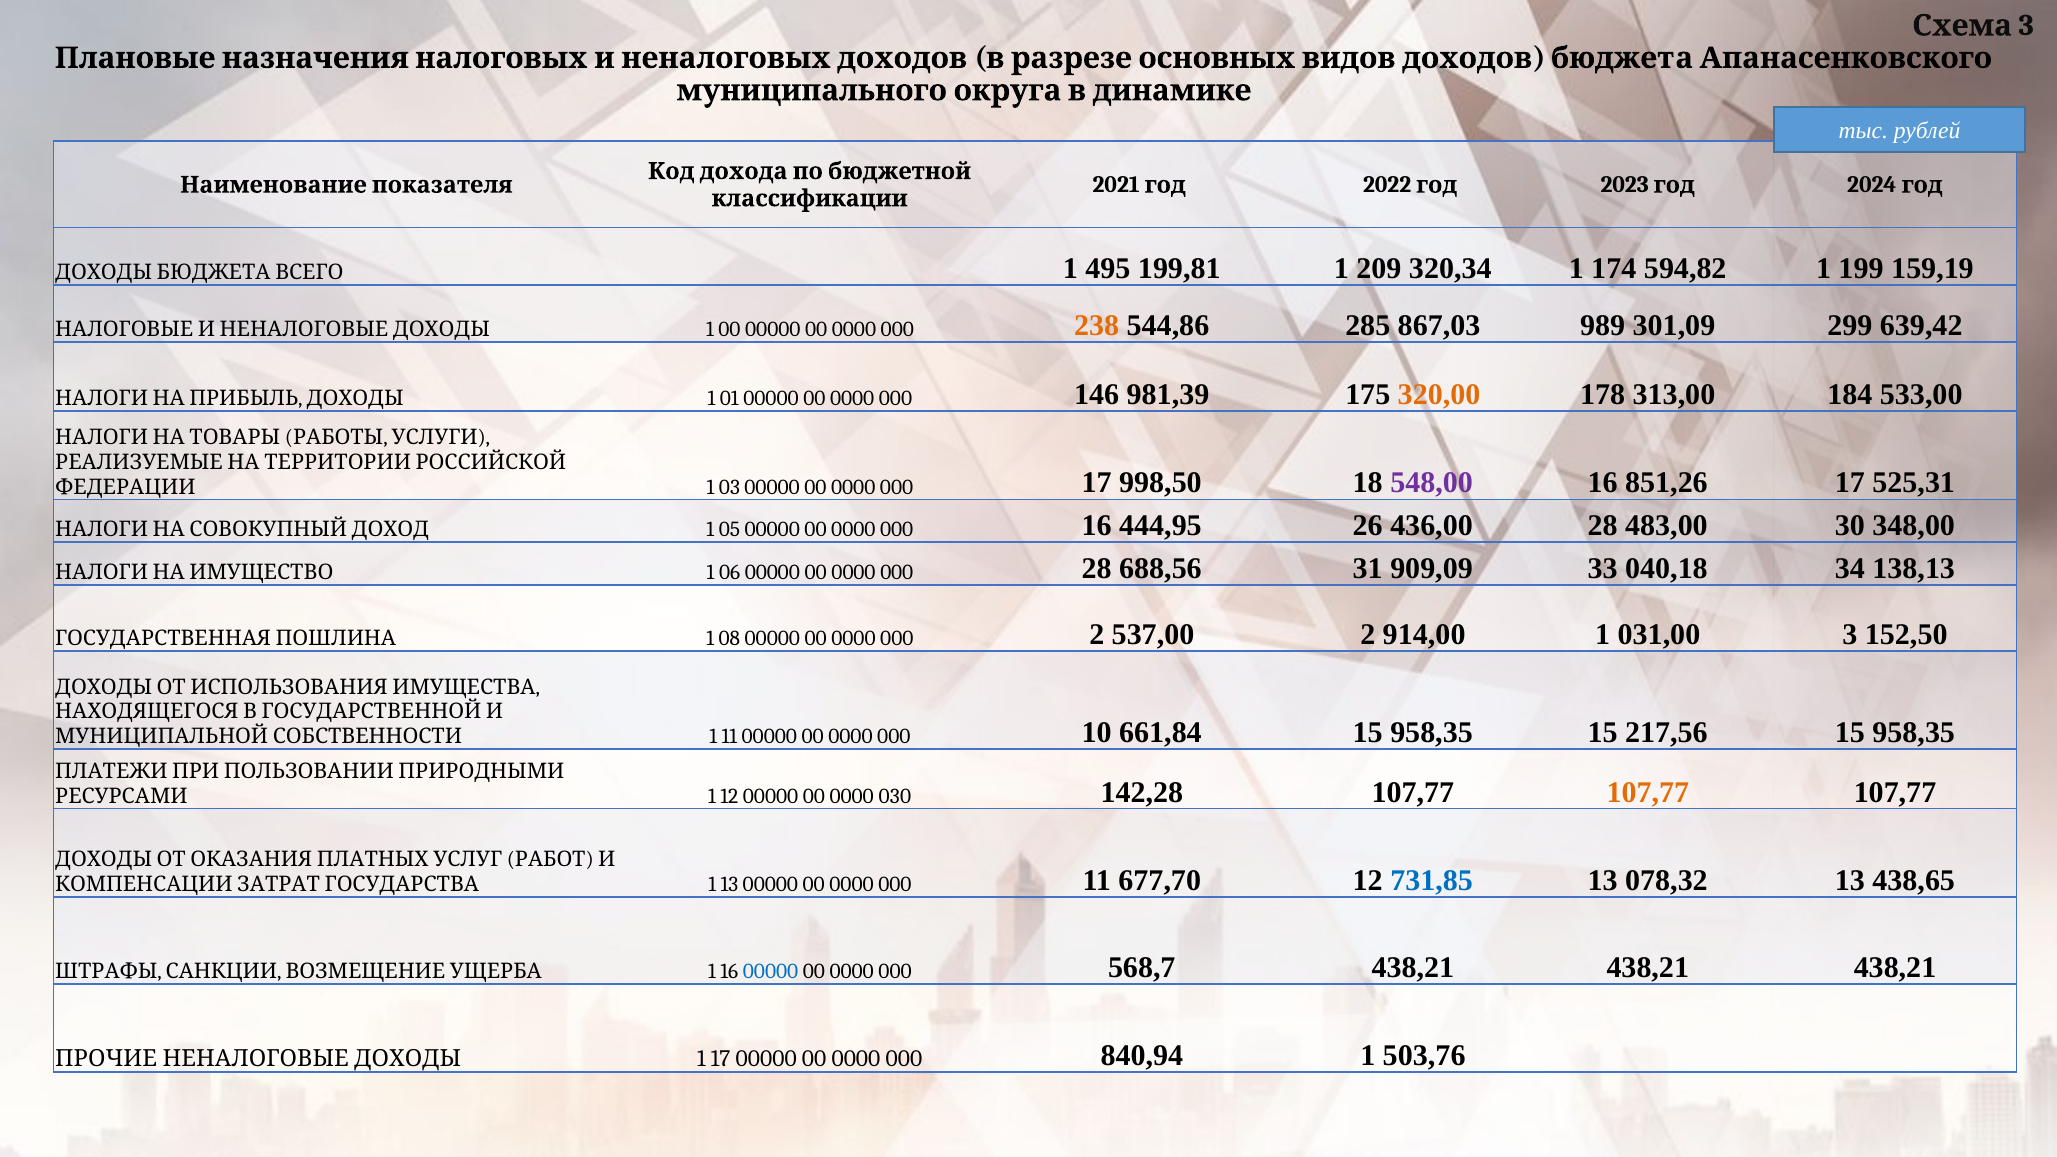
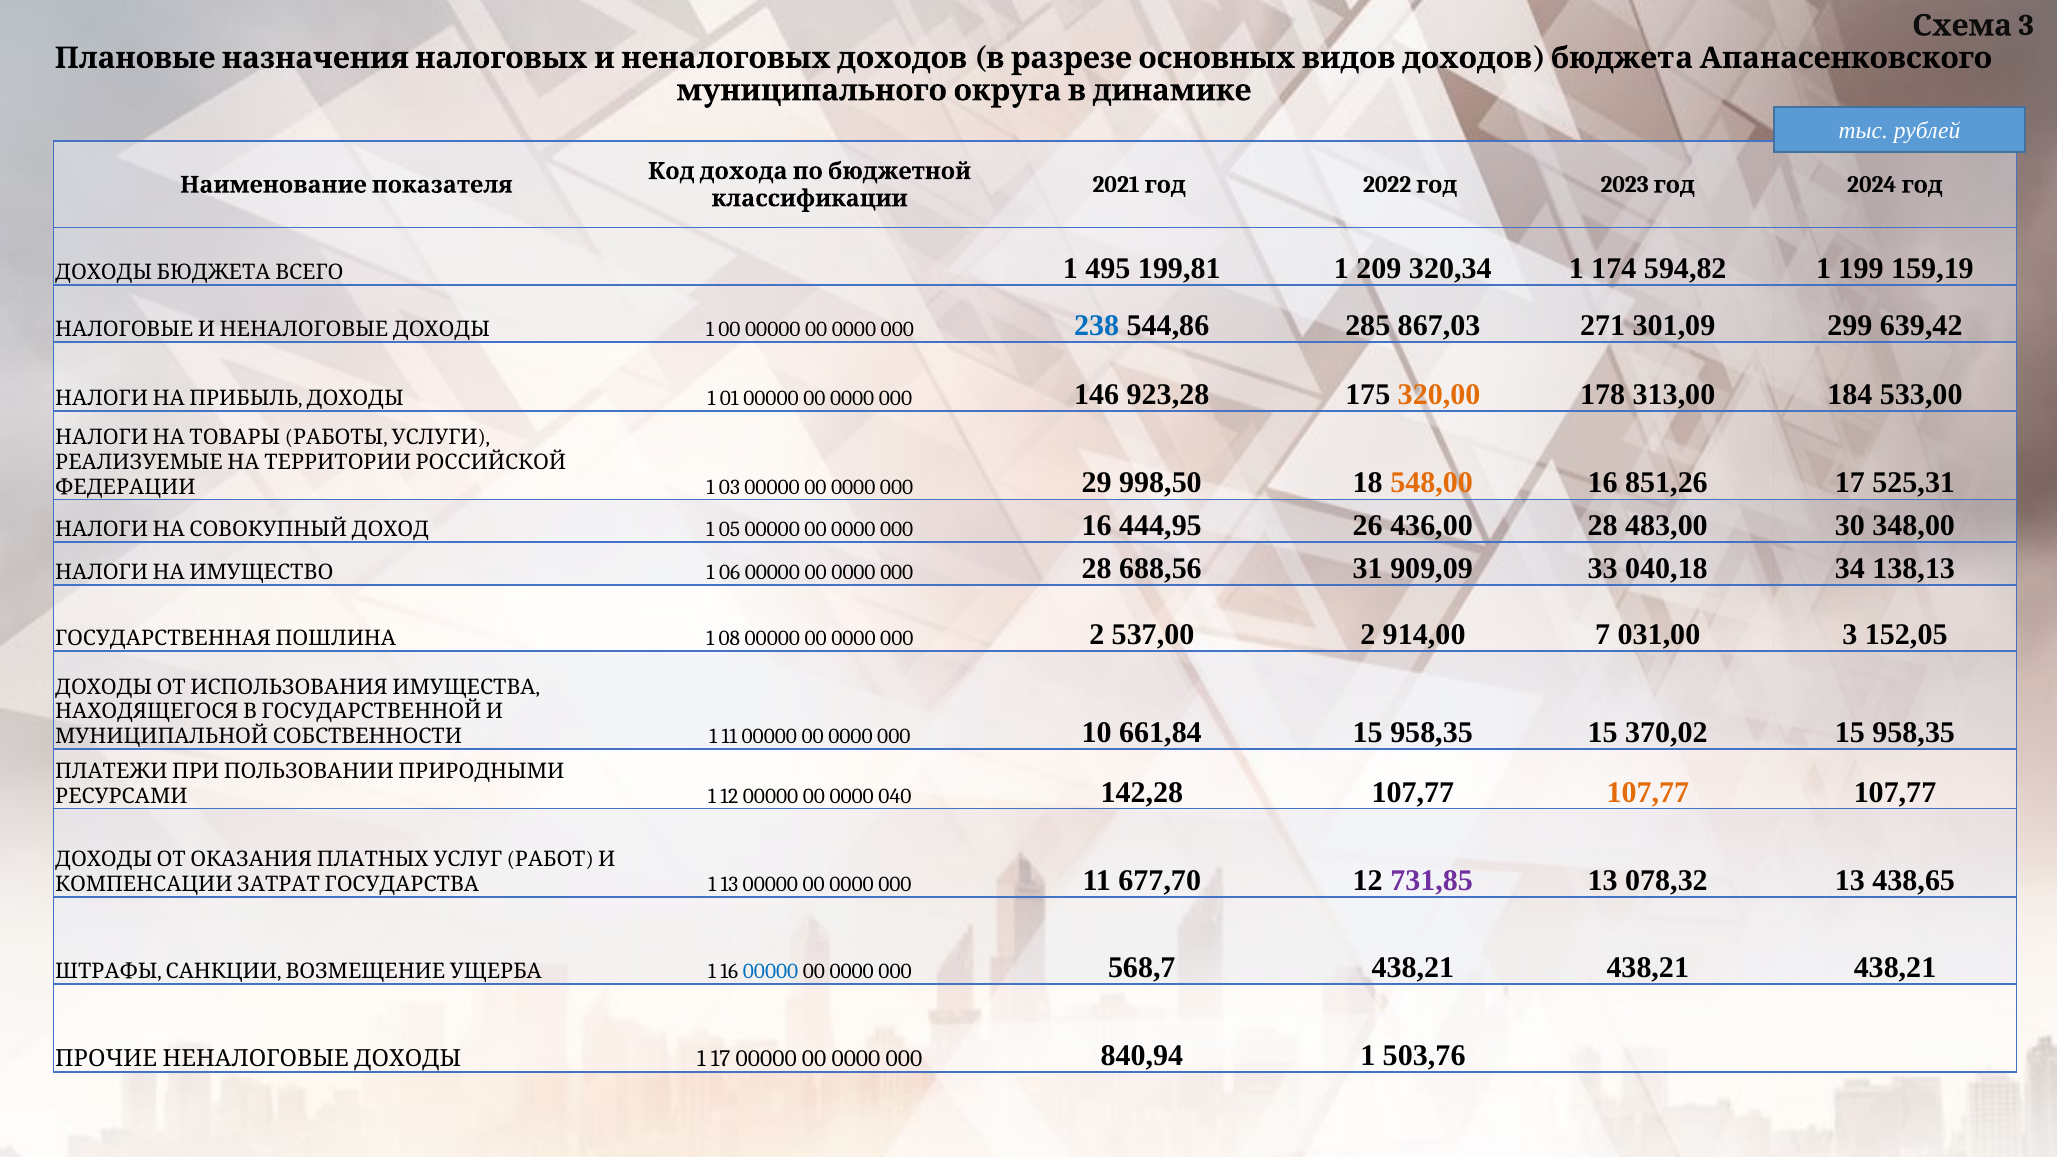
238 colour: orange -> blue (1097, 326)
989: 989 -> 271 (1603, 326)
981,39: 981,39 -> 923,28 (1168, 395)
000 17: 17 -> 29 (1097, 483)
548,00 colour: purple -> orange (1432, 483)
914,00 1: 1 -> 7 (1603, 635)
152,50: 152,50 -> 152,05 (1906, 635)
217,56: 217,56 -> 370,02 (1666, 733)
030: 030 -> 040 (895, 796)
731,85 colour: blue -> purple (1432, 881)
